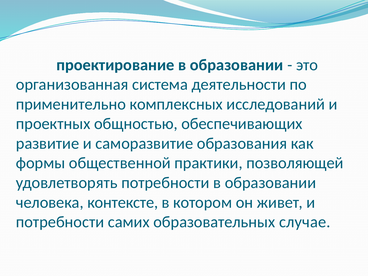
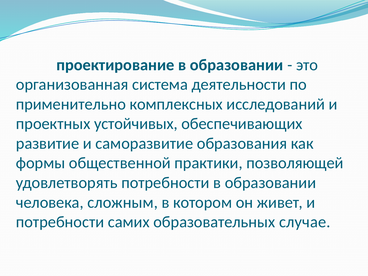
общностью: общностью -> устойчивых (136, 124)
контексте: контексте -> сложным (123, 202)
